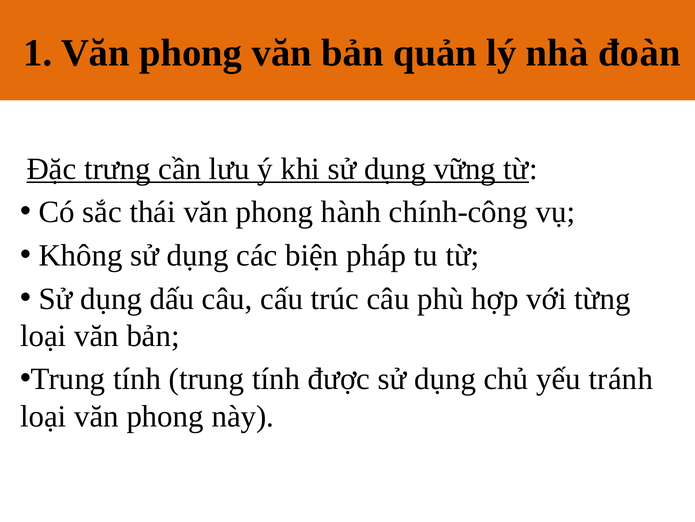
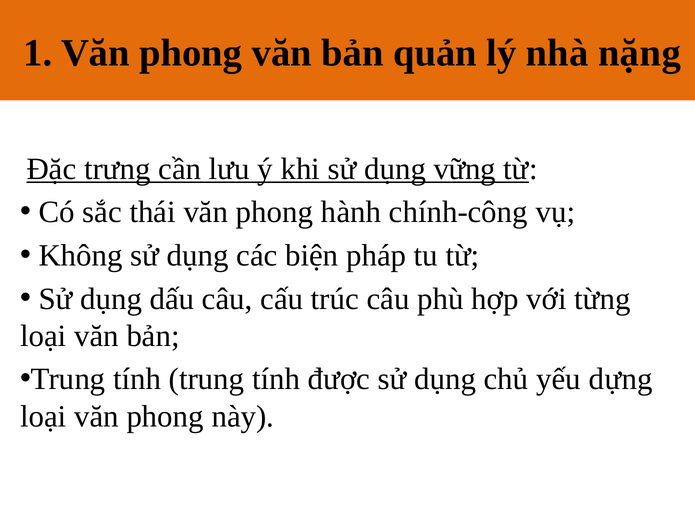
đoàn: đoàn -> nặng (639, 53)
tránh: tránh -> dựng (621, 379)
